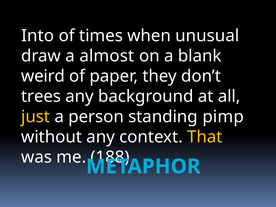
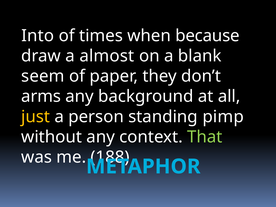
unusual: unusual -> because (207, 36)
weird: weird -> seem (43, 76)
trees: trees -> arms (41, 96)
That colour: yellow -> light green (205, 137)
